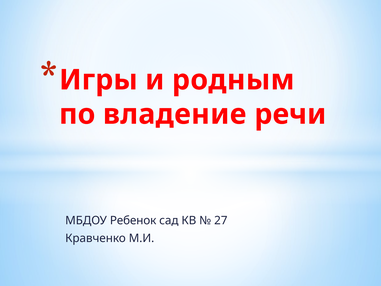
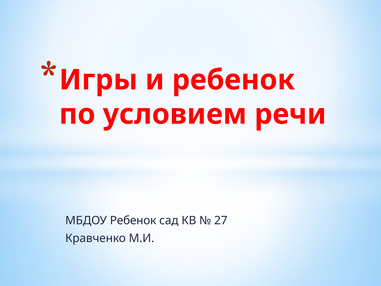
и родным: родным -> ребенок (233, 80)
владение: владение -> условием (175, 114)
